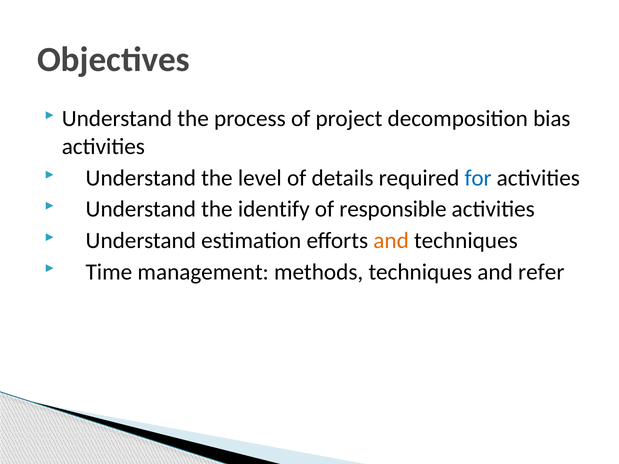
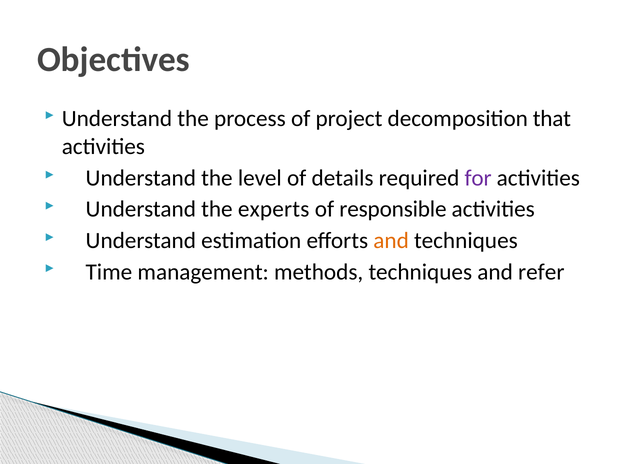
bias: bias -> that (552, 119)
for colour: blue -> purple (478, 178)
identify: identify -> experts (274, 209)
